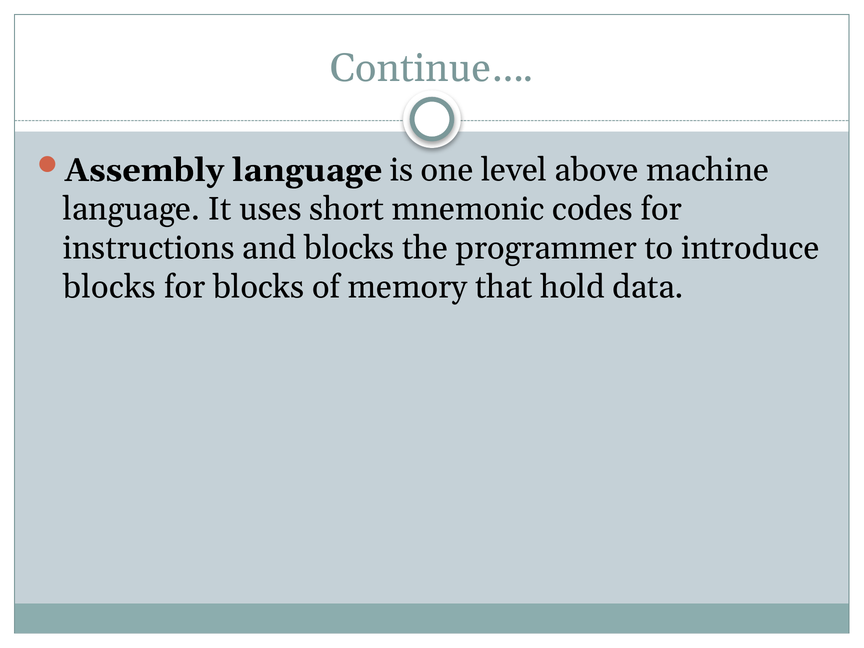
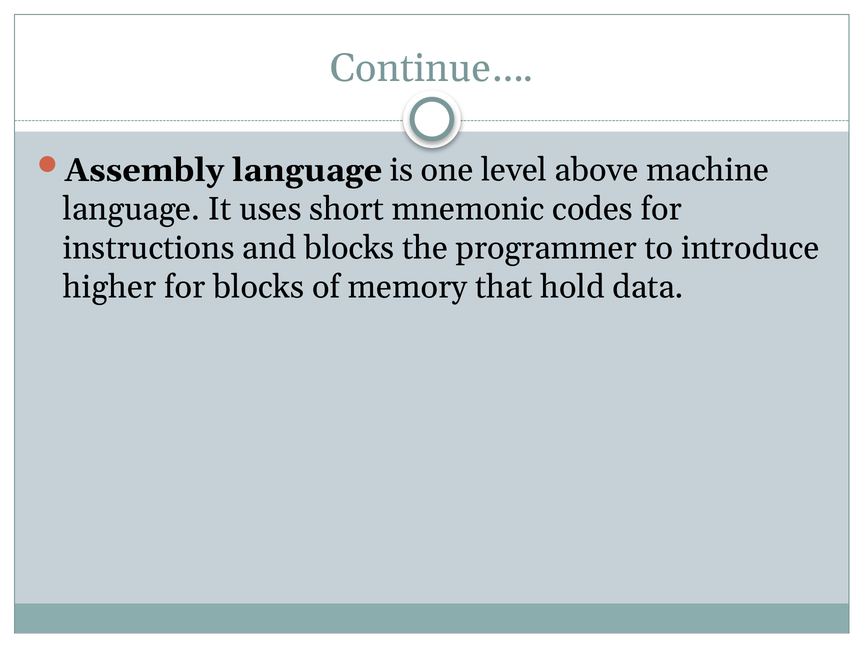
blocks: blocks -> higher (110, 287)
